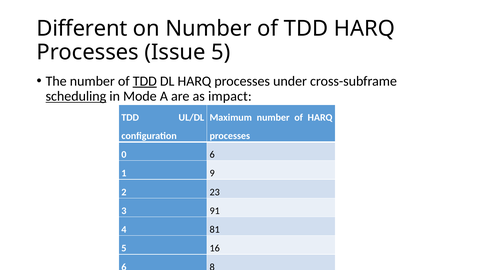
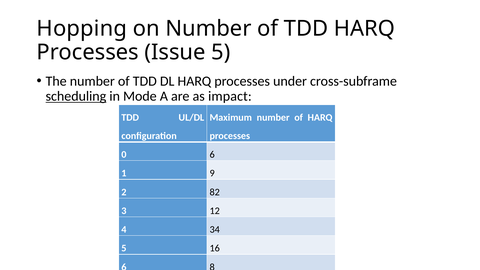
Different: Different -> Hopping (82, 28)
TDD underline: present -> none (145, 81)
23: 23 -> 82 (215, 192)
91: 91 -> 12 (215, 211)
81: 81 -> 34 (215, 230)
